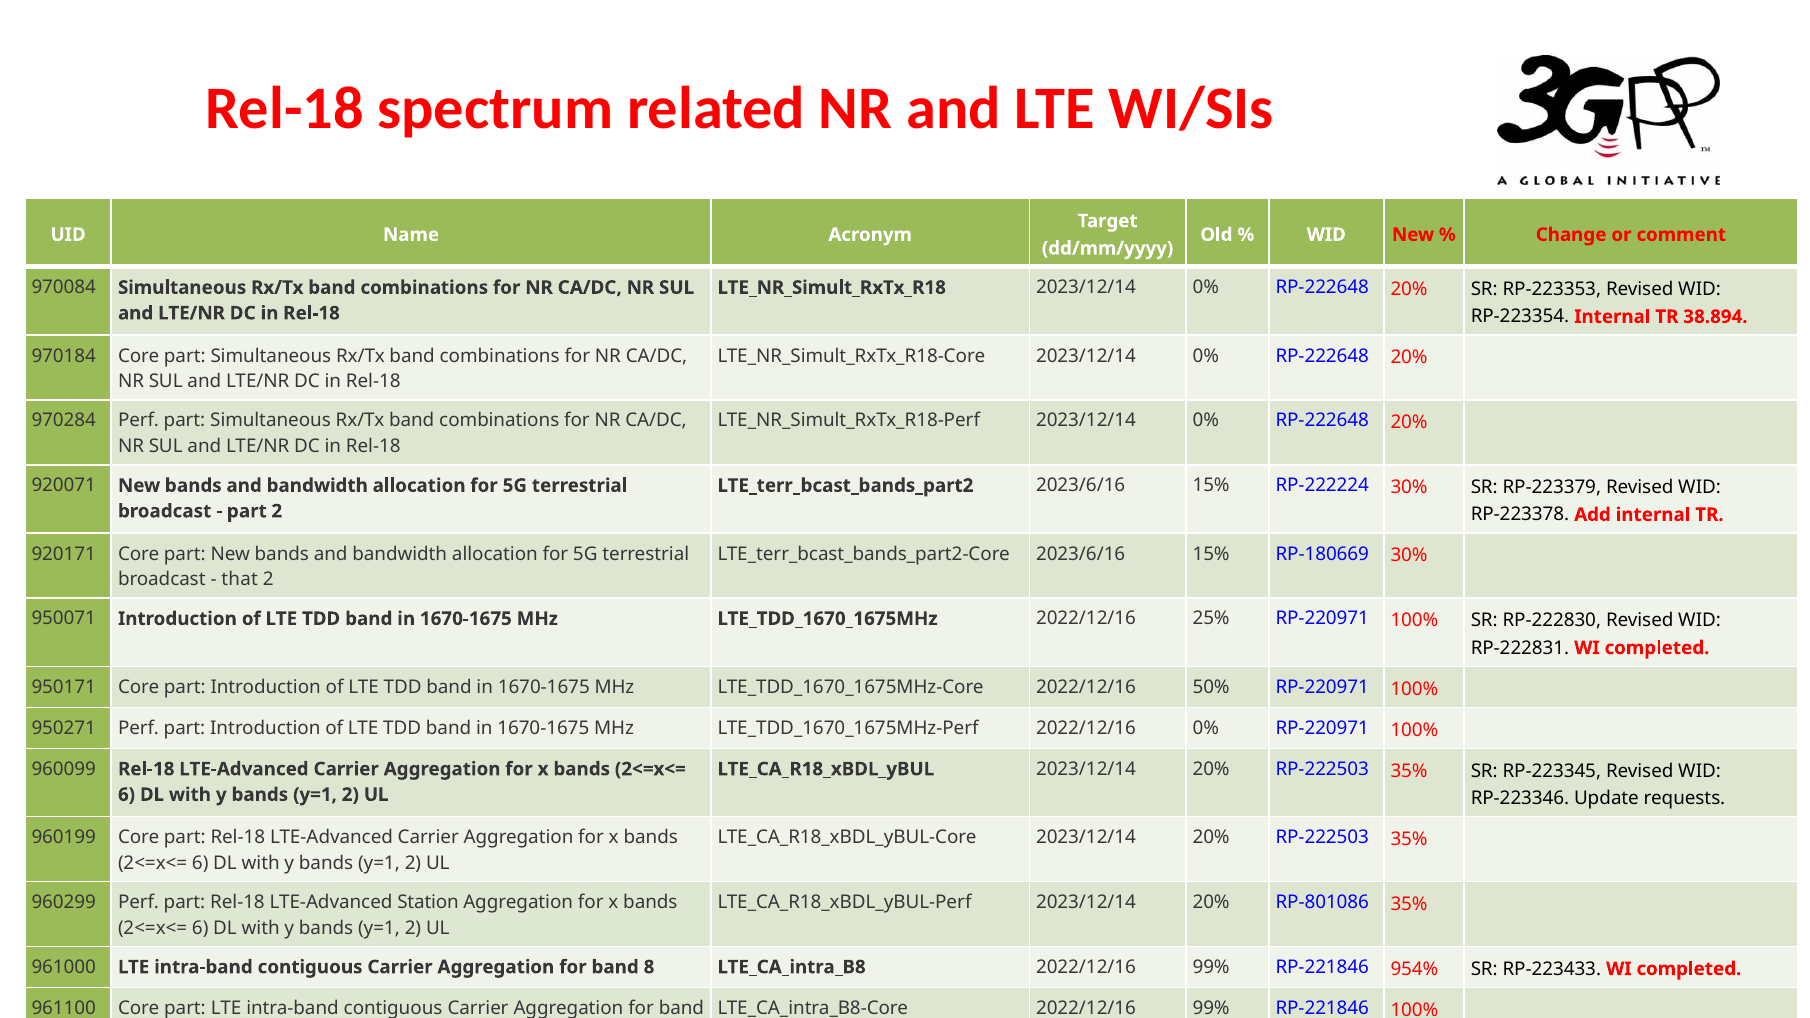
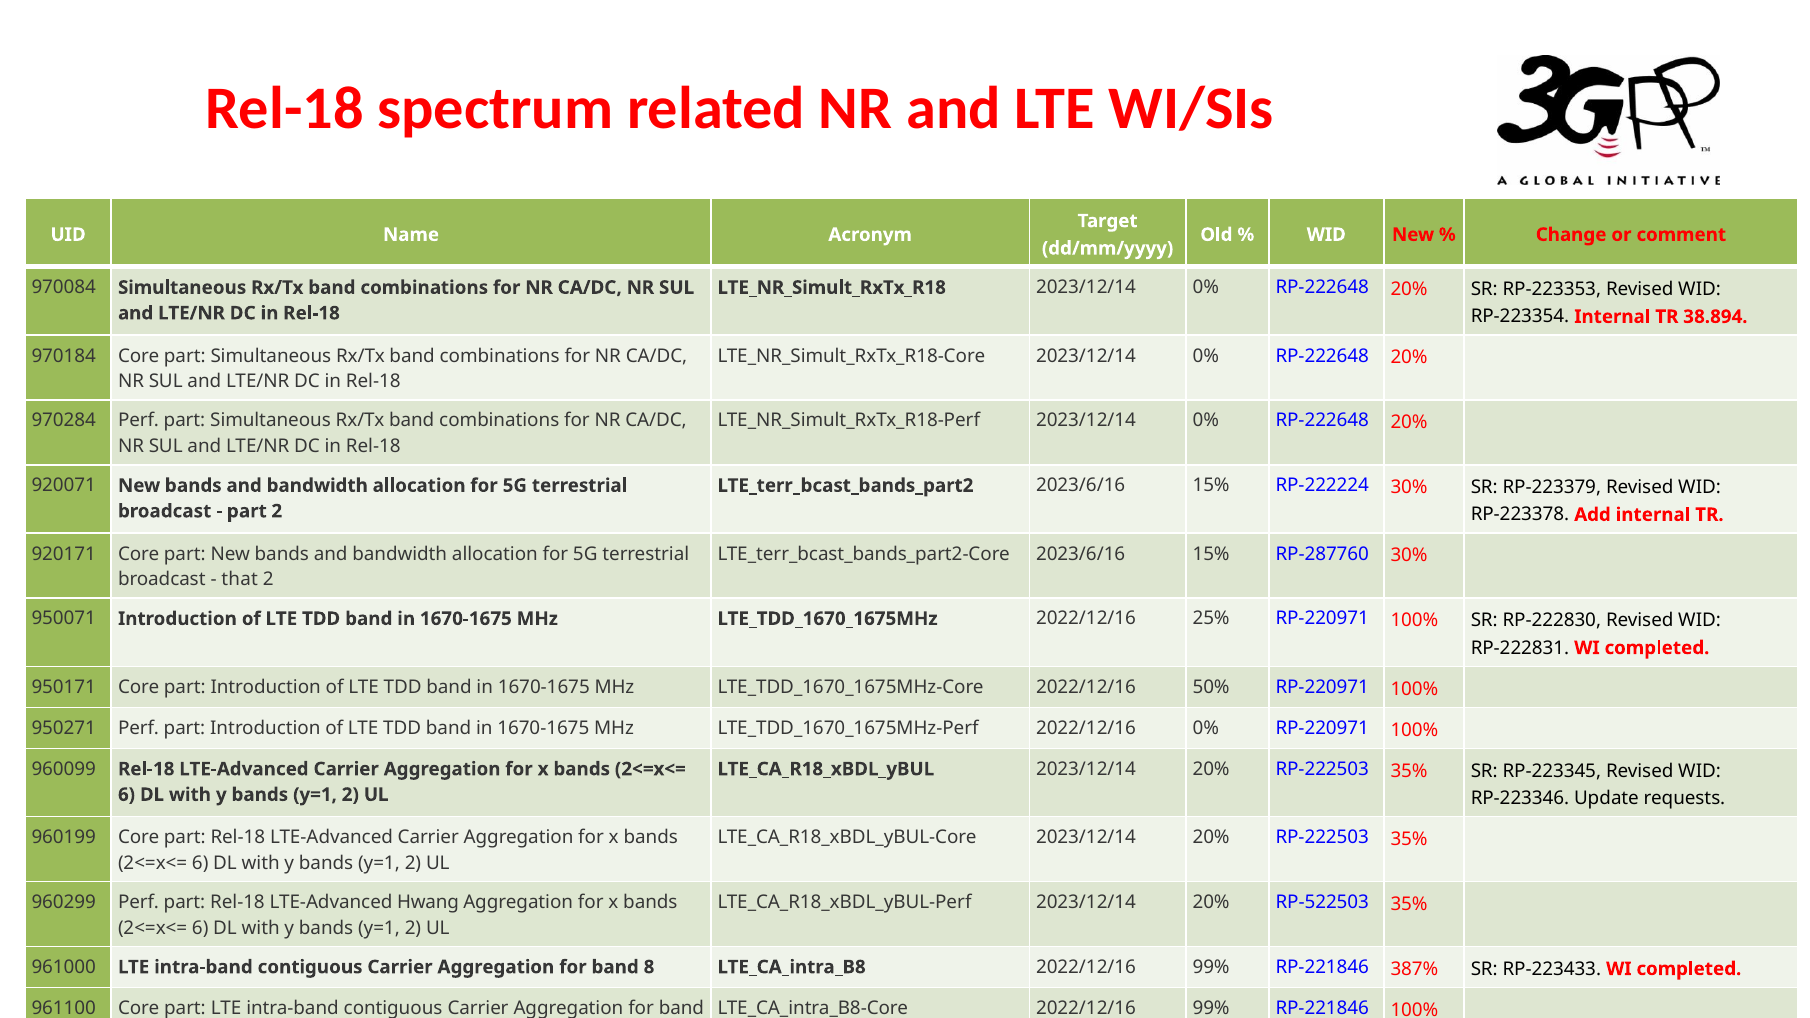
RP-180669: RP-180669 -> RP-287760 (1322, 554)
Station: Station -> Hwang (428, 902)
RP-801086: RP-801086 -> RP-522503 (1322, 902)
954%: 954% -> 387% (1414, 969)
